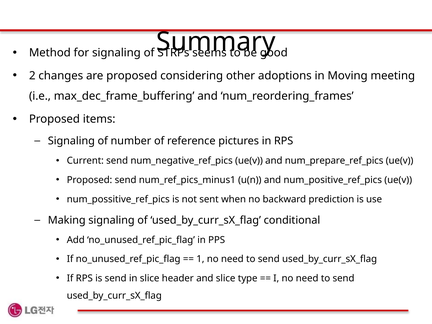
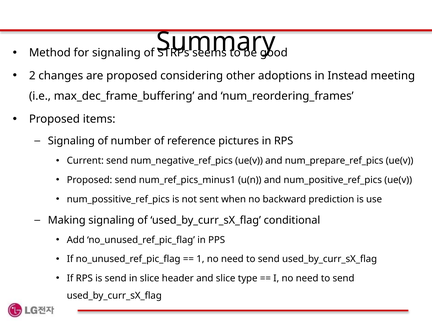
Moving: Moving -> Instead (348, 76)
